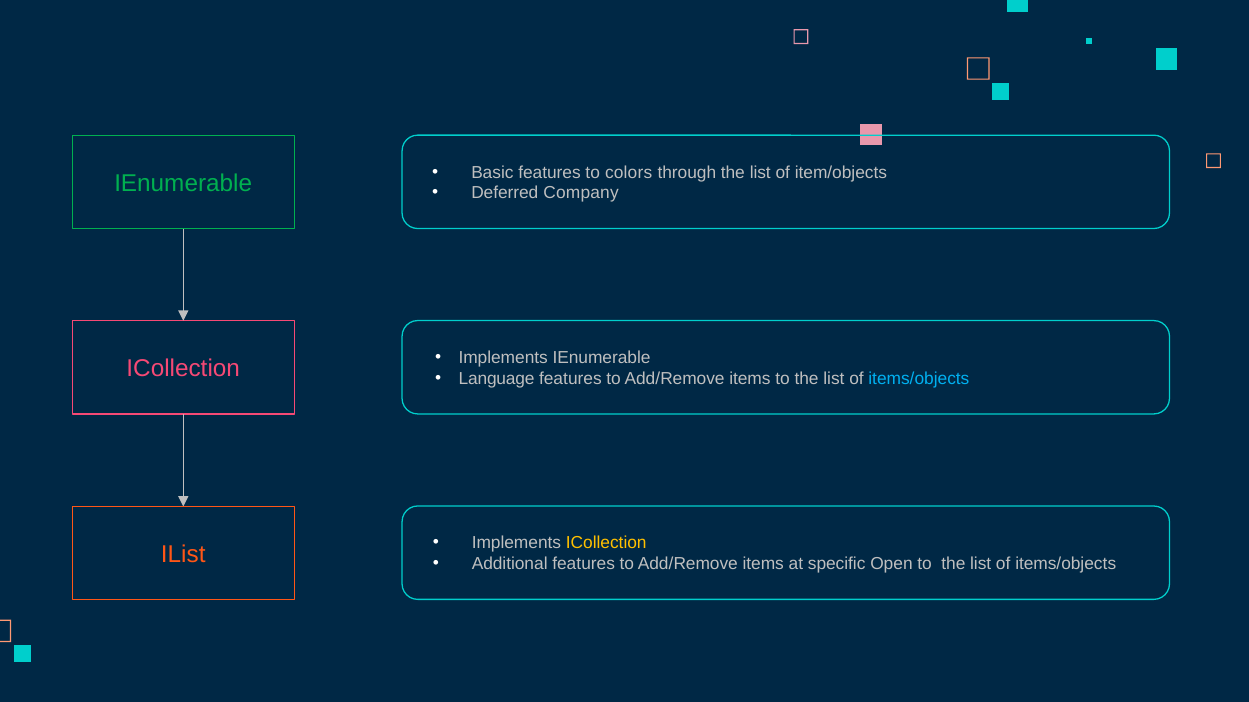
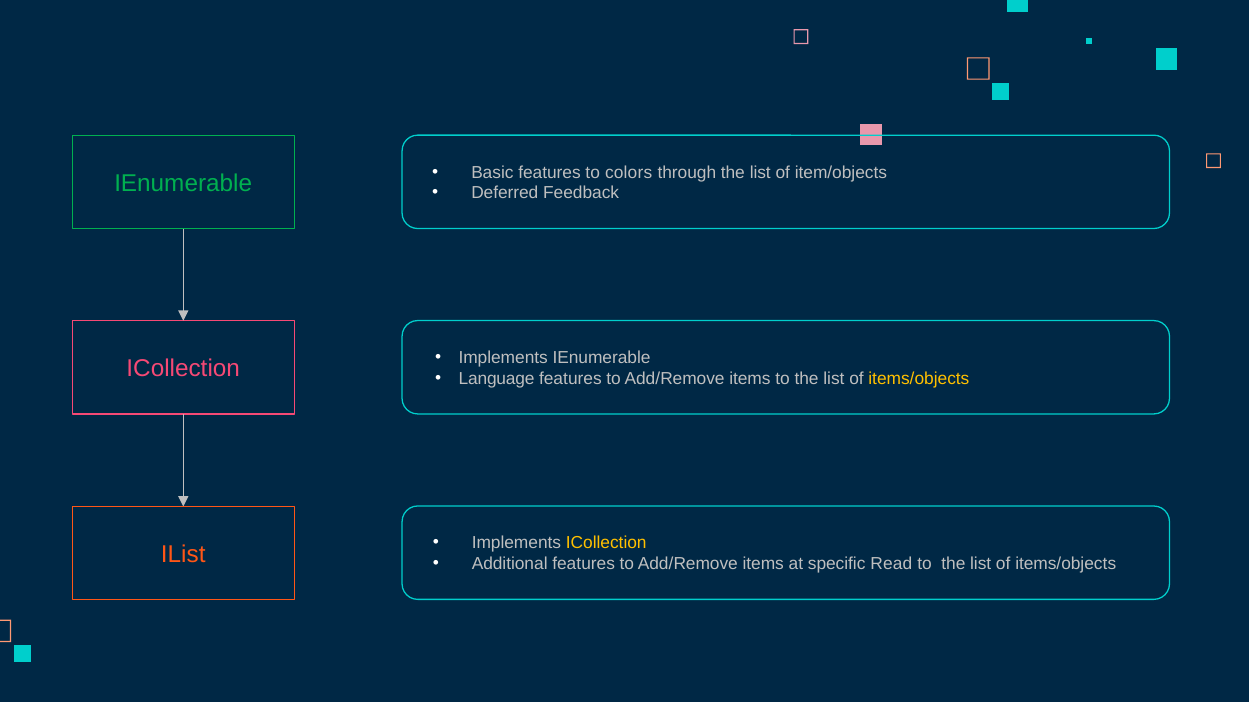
Company: Company -> Feedback (581, 193)
items/objects colour: light blue -> yellow (919, 379)
Open: Open -> Read (891, 564)
